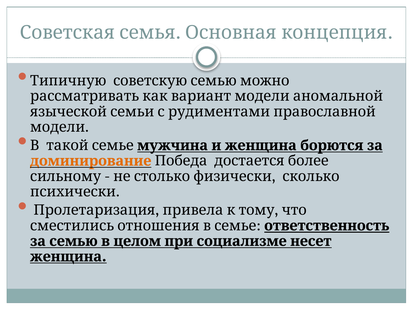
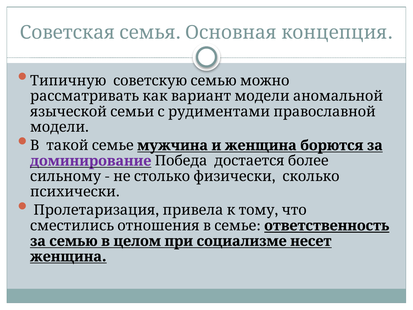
доминирование colour: orange -> purple (91, 161)
